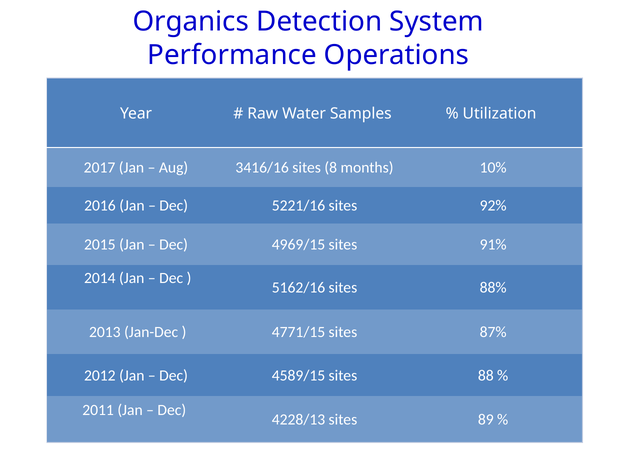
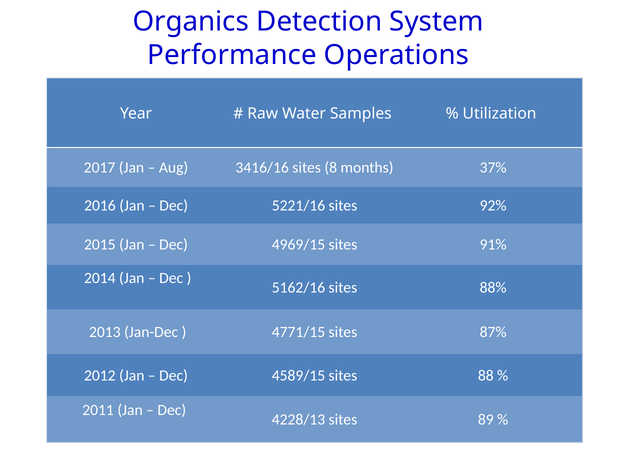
10%: 10% -> 37% (493, 168)
